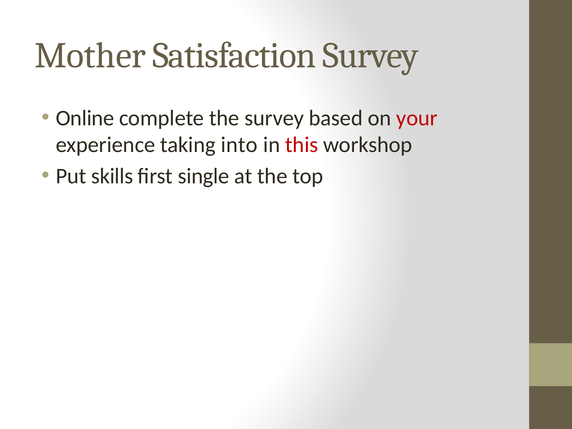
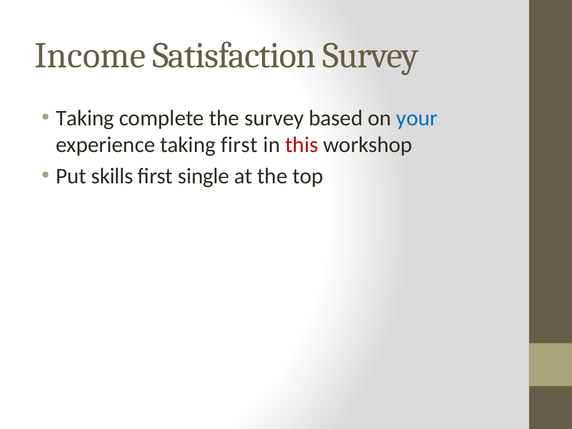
Mother: Mother -> Income (90, 55)
Online: Online -> Taking (85, 118)
your colour: red -> blue (417, 118)
taking into: into -> first (239, 145)
